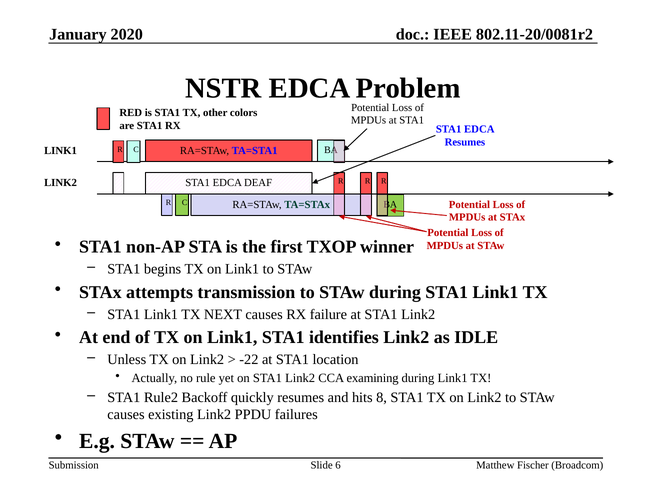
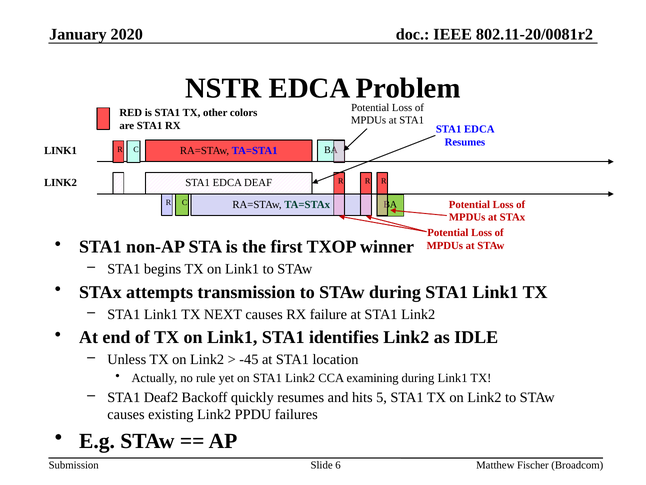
-22: -22 -> -45 (249, 359)
Rule2: Rule2 -> Deaf2 (161, 397)
8: 8 -> 5 (382, 397)
